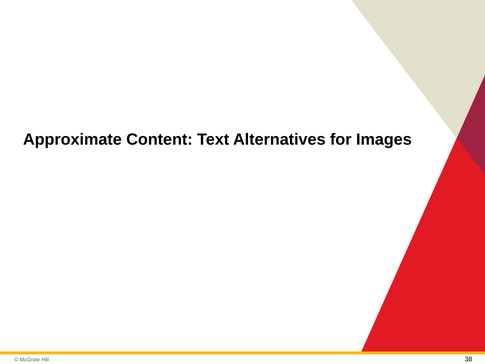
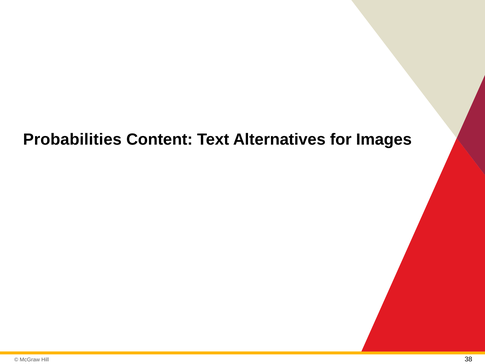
Approximate: Approximate -> Probabilities (72, 139)
